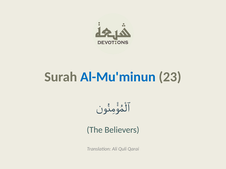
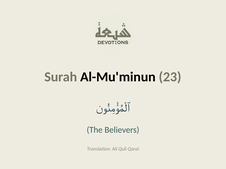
Al-Mu'minun colour: blue -> black (118, 77)
